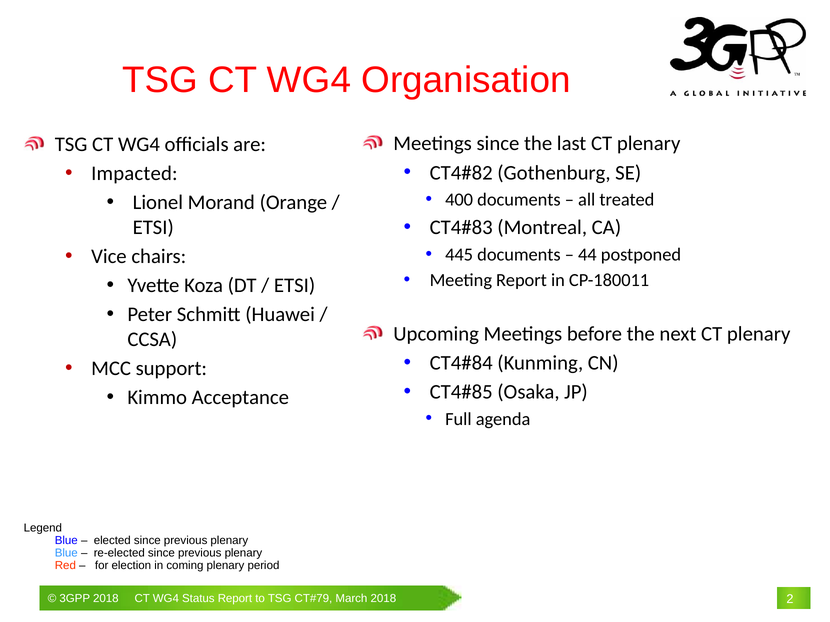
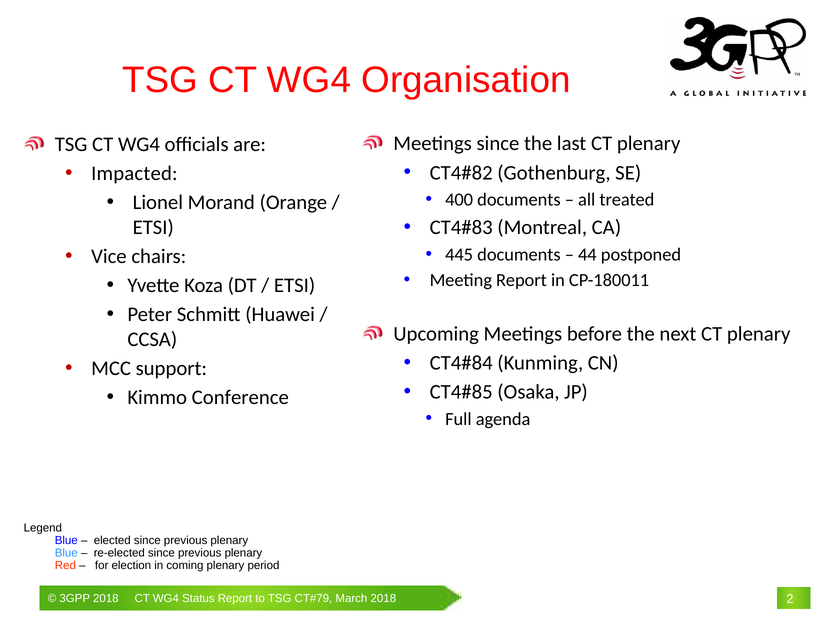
Acceptance: Acceptance -> Conference (240, 398)
